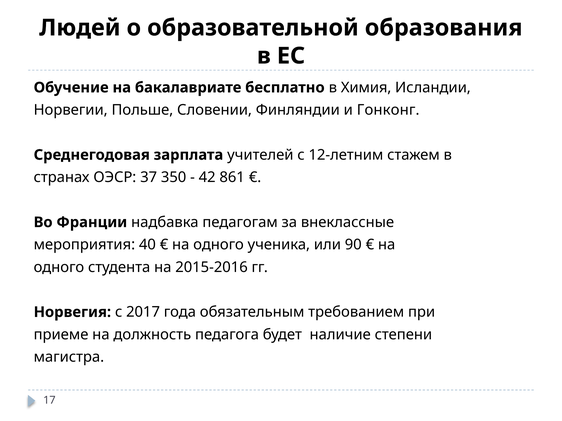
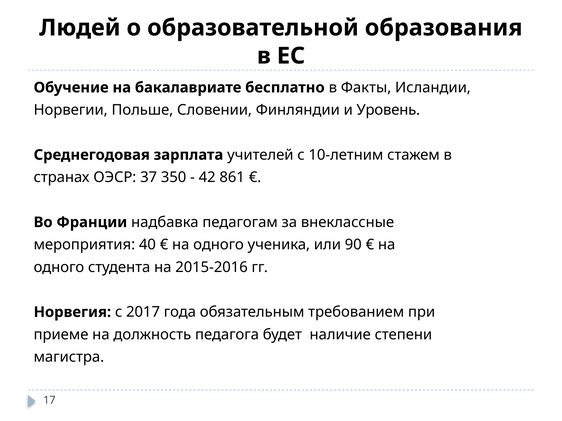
Химия: Химия -> Факты (366, 88)
Гонконг: Гонконг -> Уровень (388, 110)
12-летним: 12-летним -> 10-летним (346, 155)
